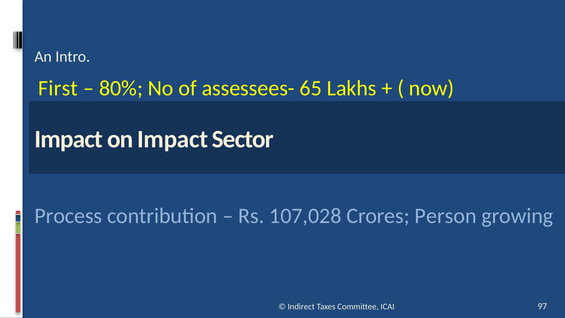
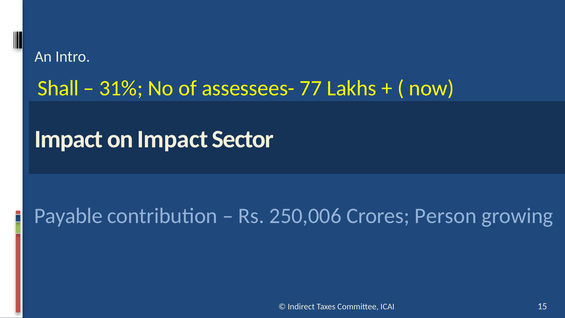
First: First -> Shall (58, 88)
80%: 80% -> 31% (121, 88)
65: 65 -> 77 (311, 88)
Process: Process -> Payable (68, 216)
107,028: 107,028 -> 250,006 (305, 216)
97: 97 -> 15 (542, 306)
